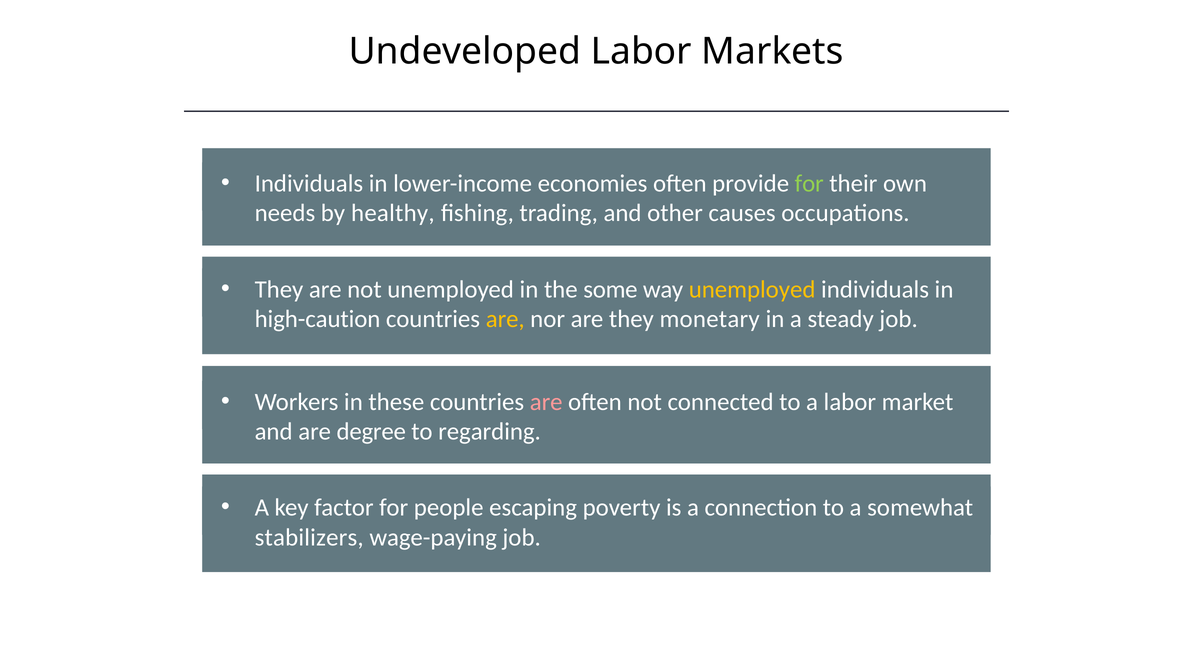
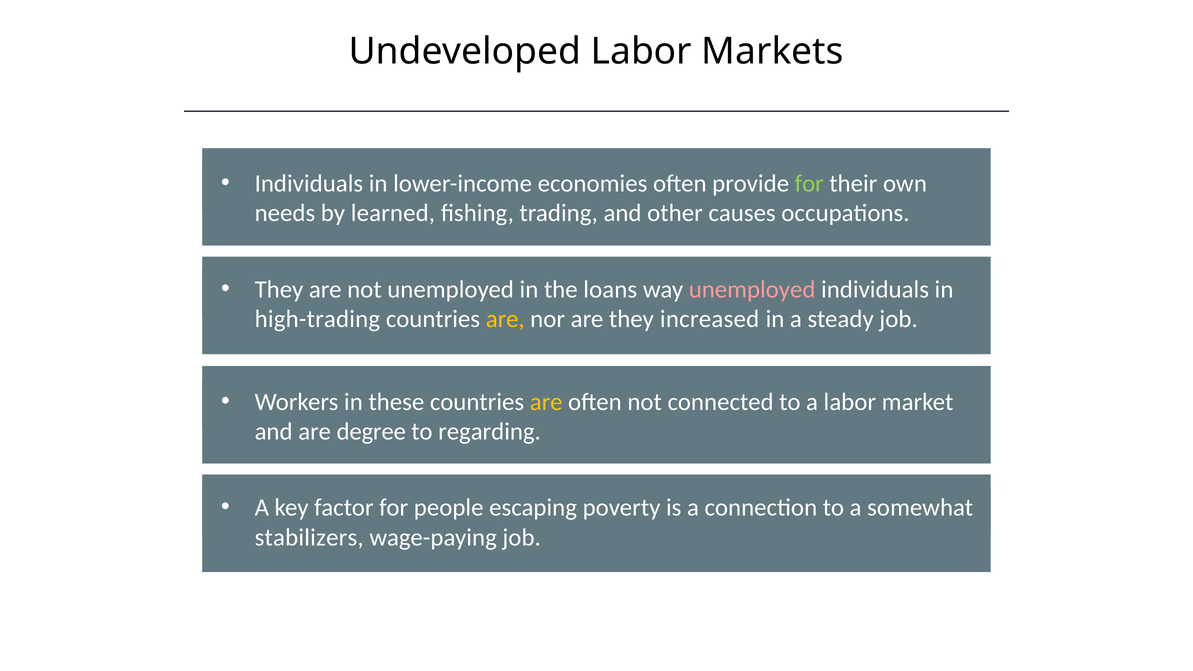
healthy: healthy -> learned (393, 213)
some: some -> loans (610, 289)
unemployed colour: yellow -> pink (752, 289)
high-caution: high-caution -> high-trading (317, 319)
monetary: monetary -> increased (710, 319)
are colour: pink -> yellow (546, 402)
